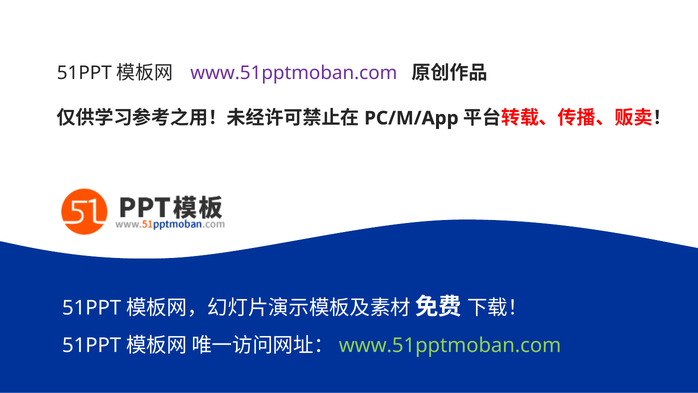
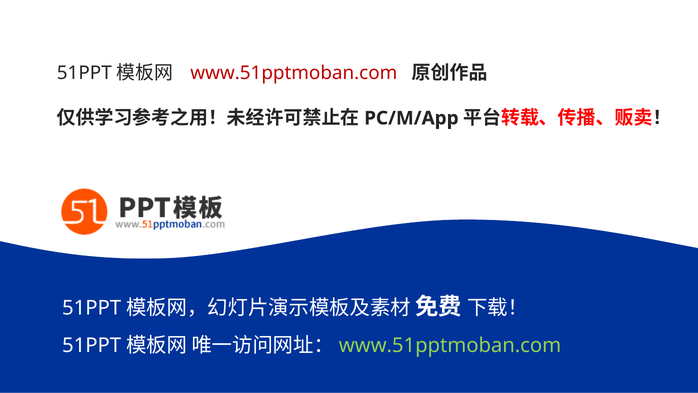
www.51pptmoban.com colour: purple -> red (294, 73)
